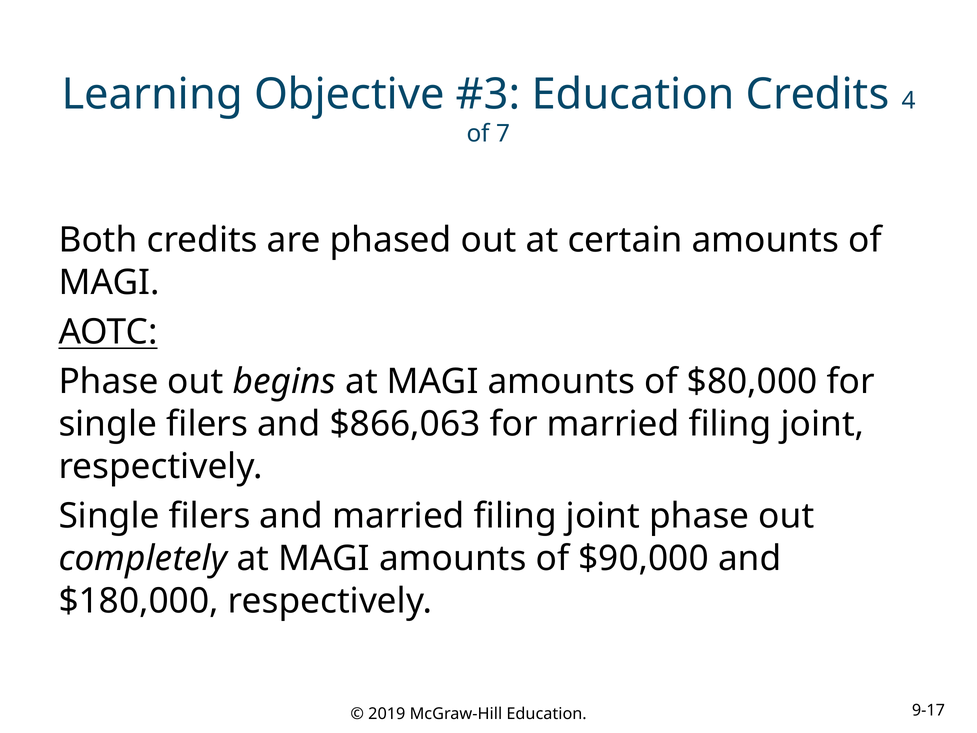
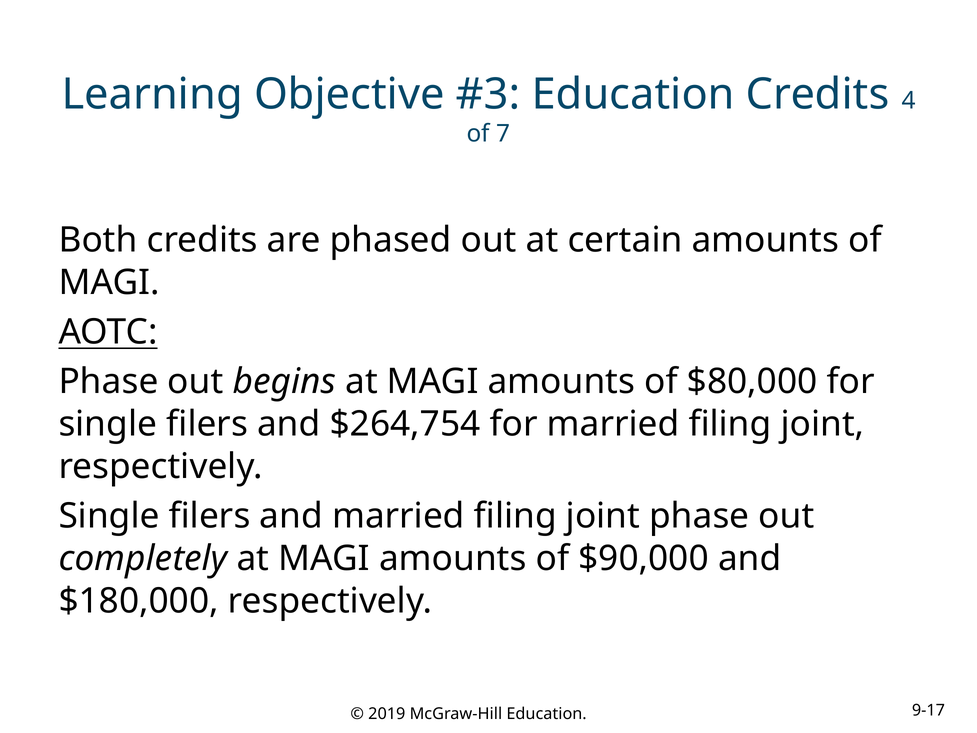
$866,063: $866,063 -> $264,754 (405, 424)
